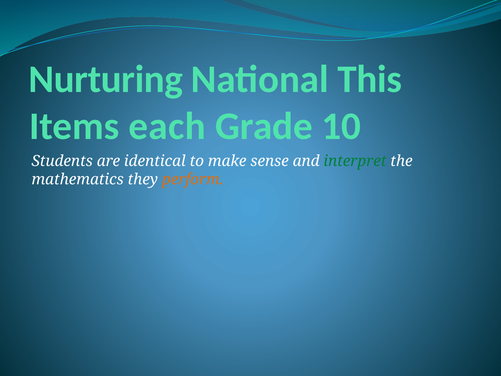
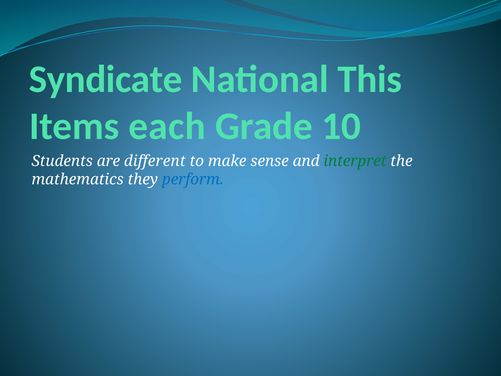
Nurturing: Nurturing -> Syndicate (106, 79)
identical: identical -> different (155, 161)
perform colour: orange -> blue (193, 179)
